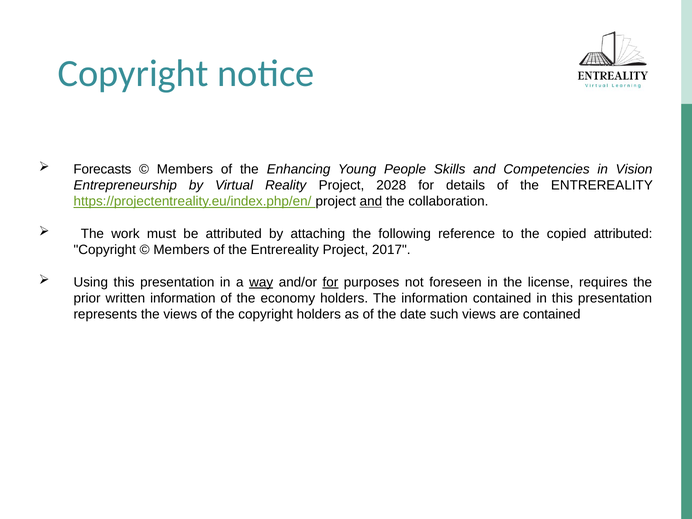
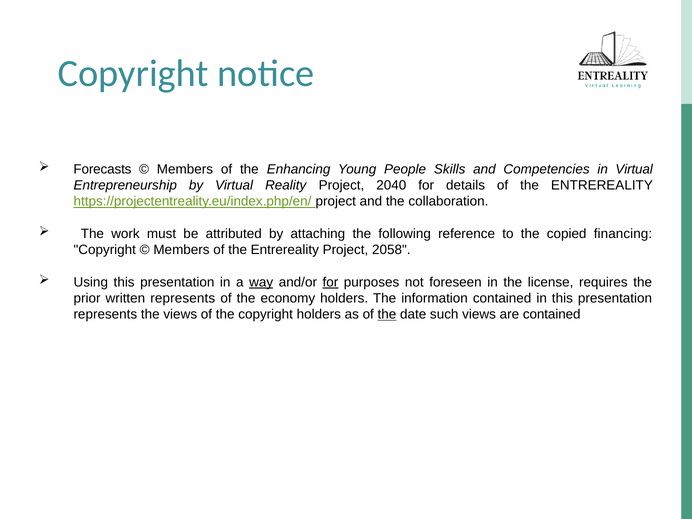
in Vision: Vision -> Virtual (634, 169)
2028: 2028 -> 2040 (391, 185)
and underline: present -> none (371, 201)
copied attributed: attributed -> financing (623, 234)
2017: 2017 -> 2058 (391, 250)
written information: information -> represents (183, 298)
the underline: none -> present (387, 315)
